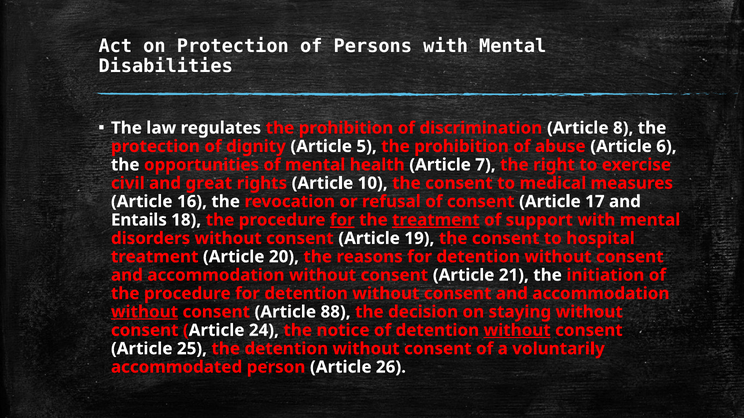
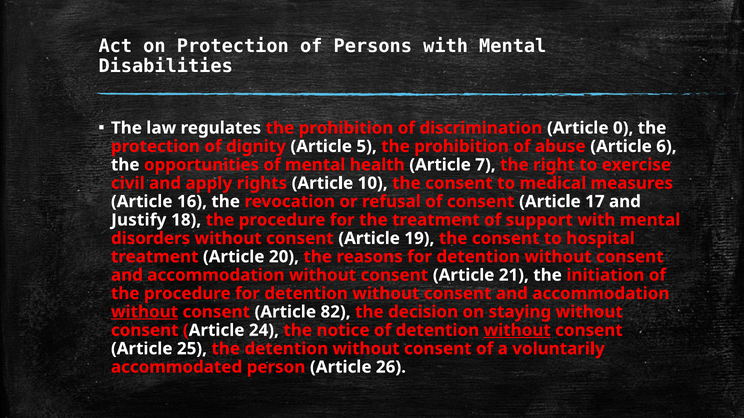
8: 8 -> 0 (623, 128)
great: great -> apply (209, 183)
Entails: Entails -> Justify (139, 220)
for underline: present -> none (342, 220)
treatment underline: present -> none (436, 220)
88: 88 -> 82 (336, 312)
